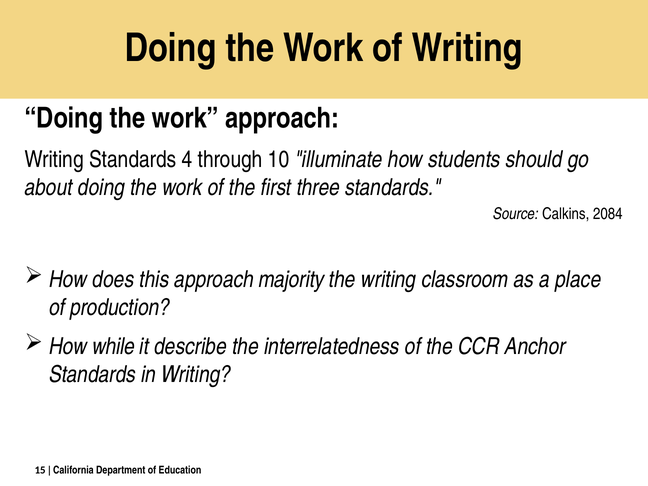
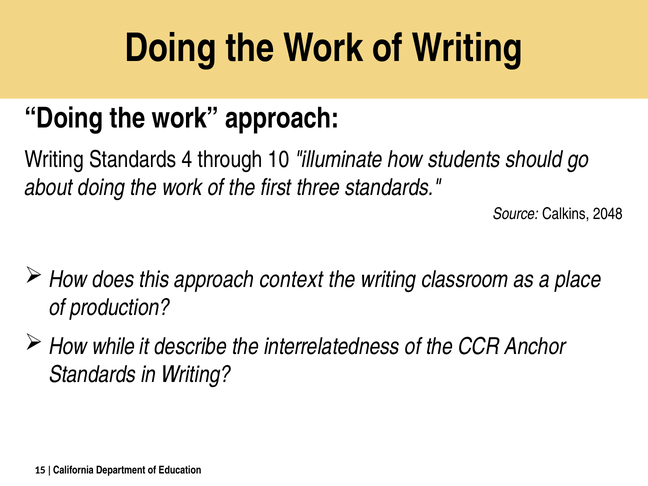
2084: 2084 -> 2048 (608, 214)
majority: majority -> context (291, 279)
